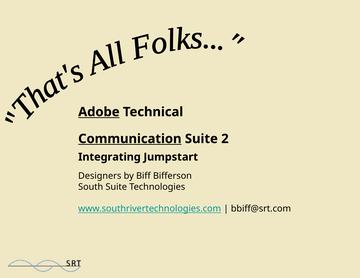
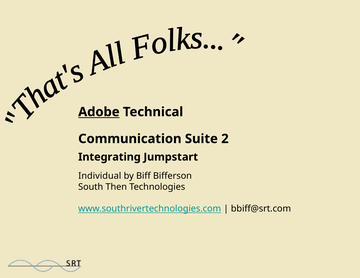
Communication underline: present -> none (130, 139)
Designers: Designers -> Individual (100, 176)
South Suite: Suite -> Then (116, 187)
